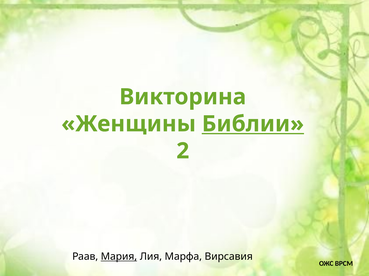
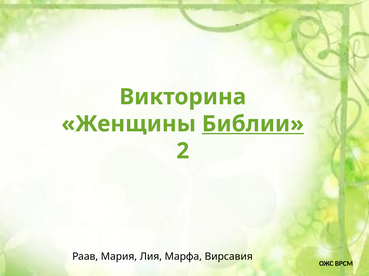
Мария underline: present -> none (119, 257)
